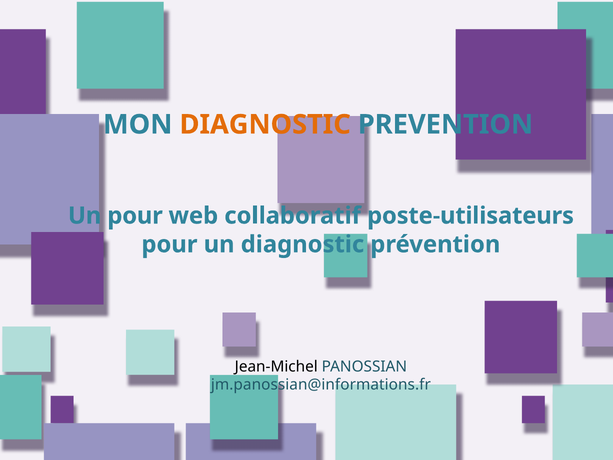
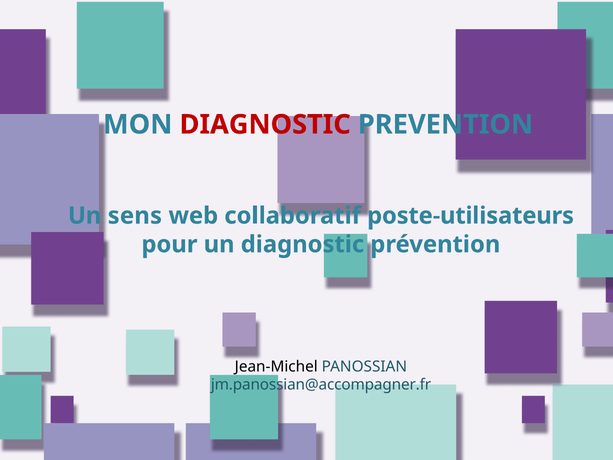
DIAGNOSTIC colour: orange -> red (265, 125)
Un pour: pour -> sens (135, 216)
jm.panossian@informations.fr: jm.panossian@informations.fr -> jm.panossian@accompagner.fr (321, 385)
